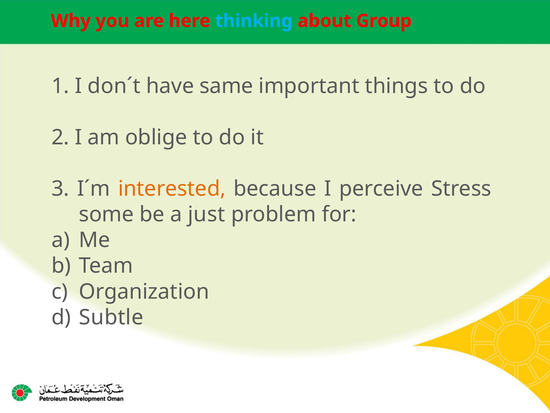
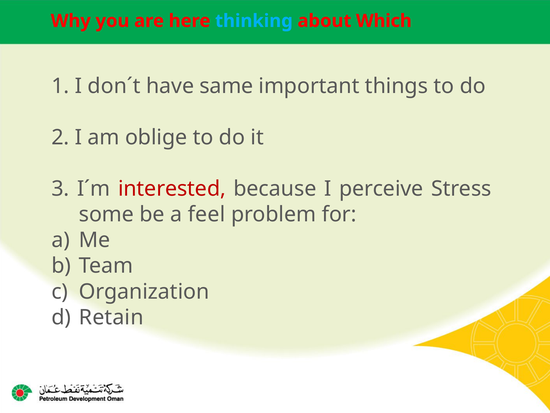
Group: Group -> Which (384, 21)
interested colour: orange -> red (172, 189)
just: just -> feel (207, 214)
Subtle: Subtle -> Retain (111, 317)
